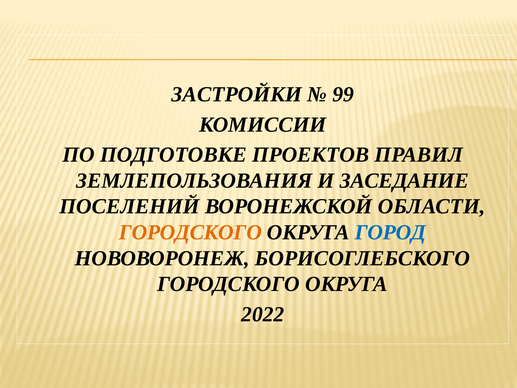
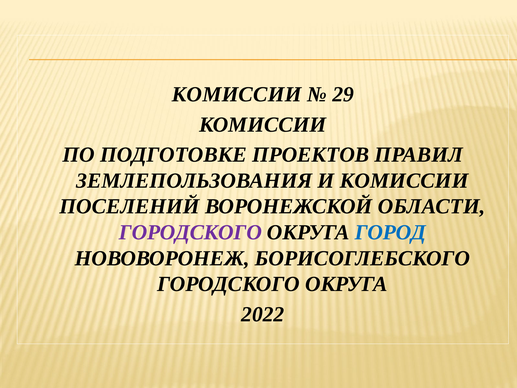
ЗАСТРОЙКИ: ЗАСТРОЙКИ -> КОМИССИИ (237, 94)
99: 99 -> 29 (343, 94)
И ЗАСЕДАНИЕ: ЗАСЕДАНИЕ -> КОМИССИИ (404, 181)
ГОРОДСКОГО colour: orange -> purple (190, 232)
